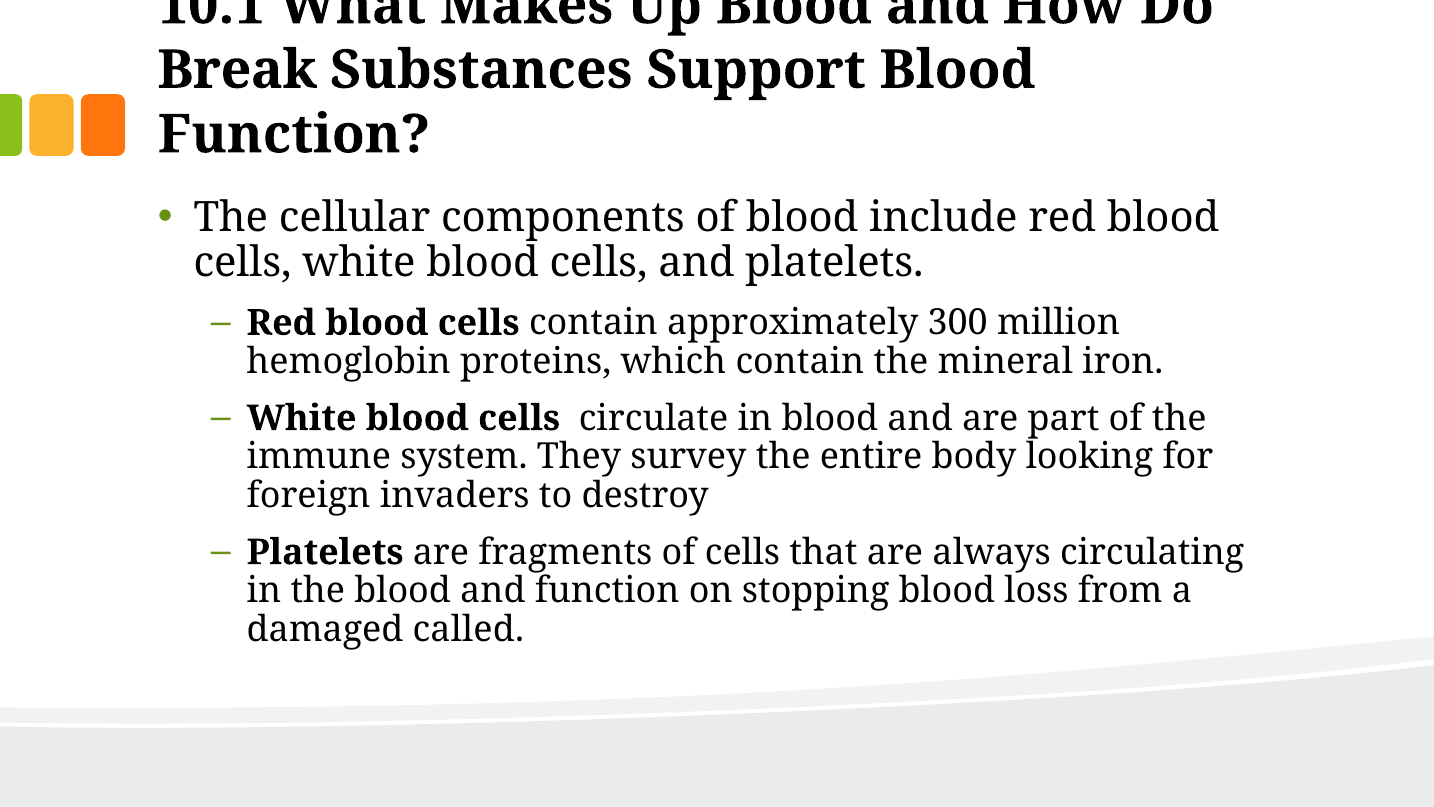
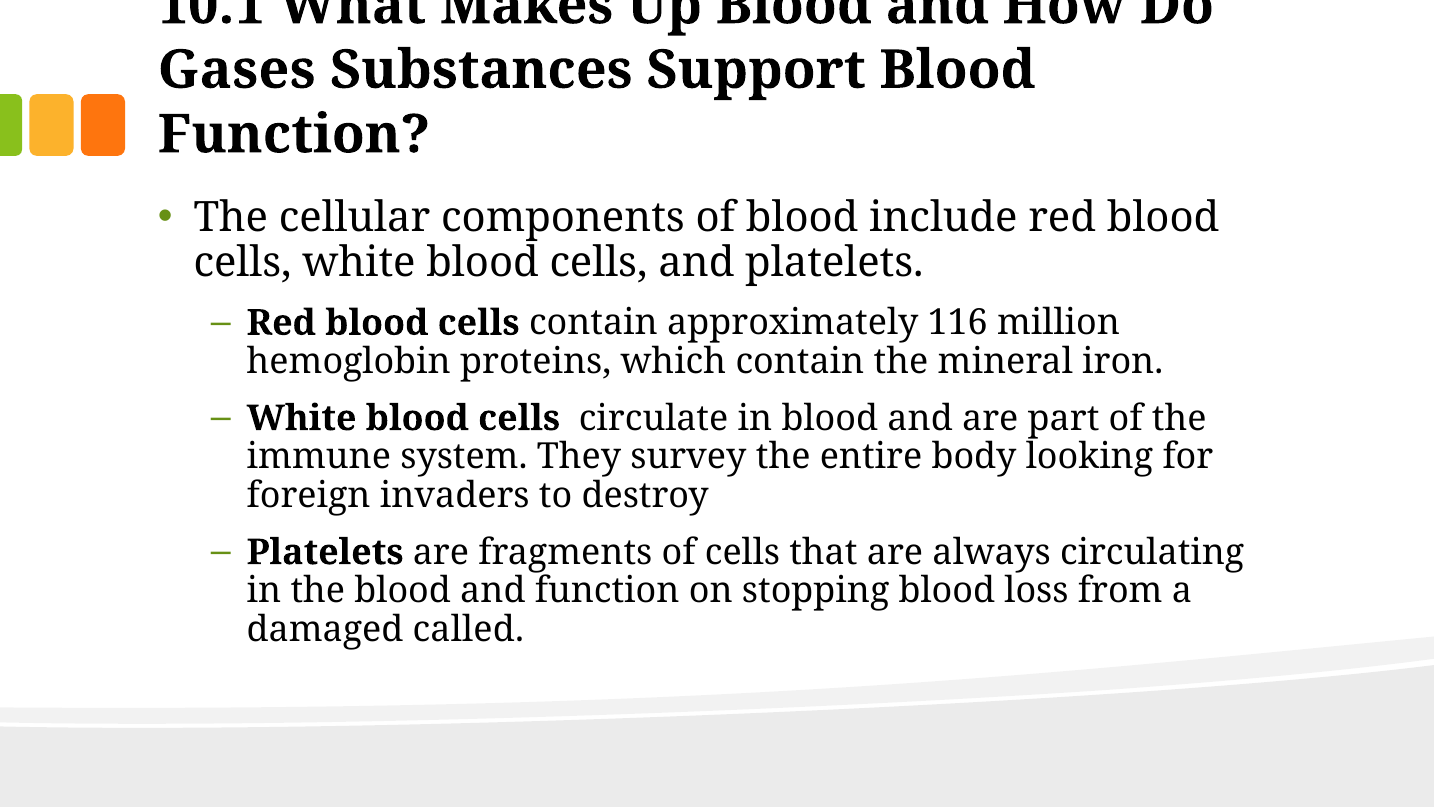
Break: Break -> Gases (237, 70)
300: 300 -> 116 (958, 323)
